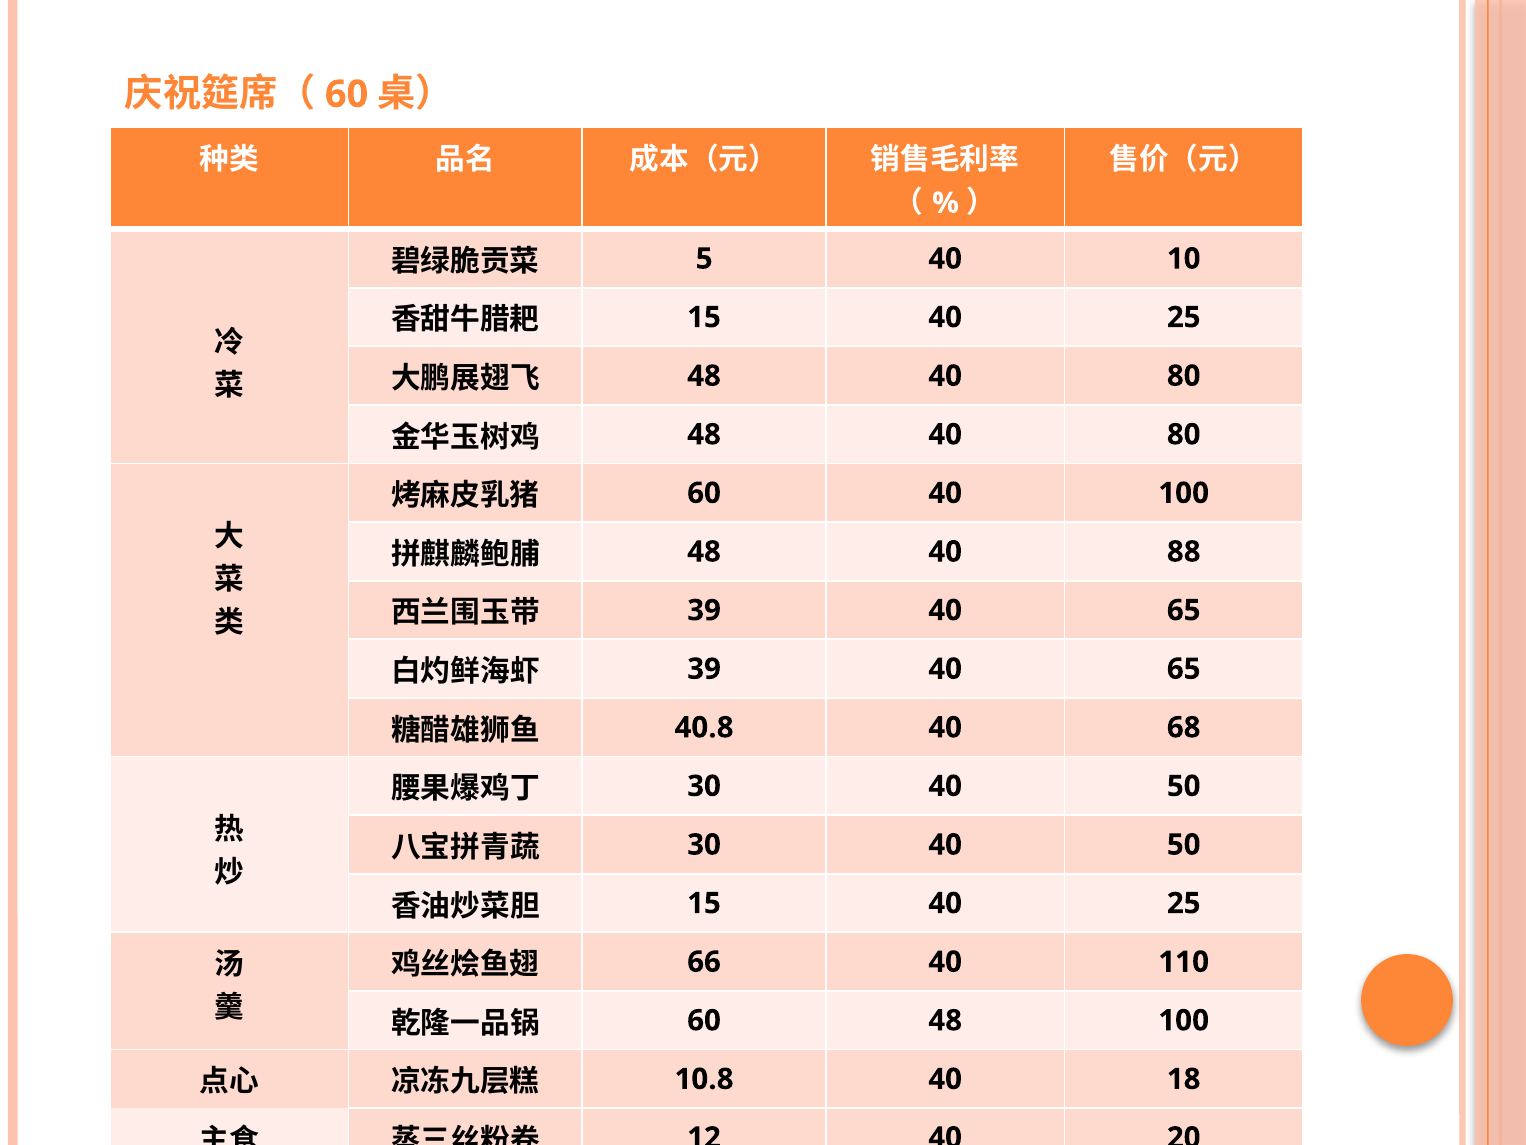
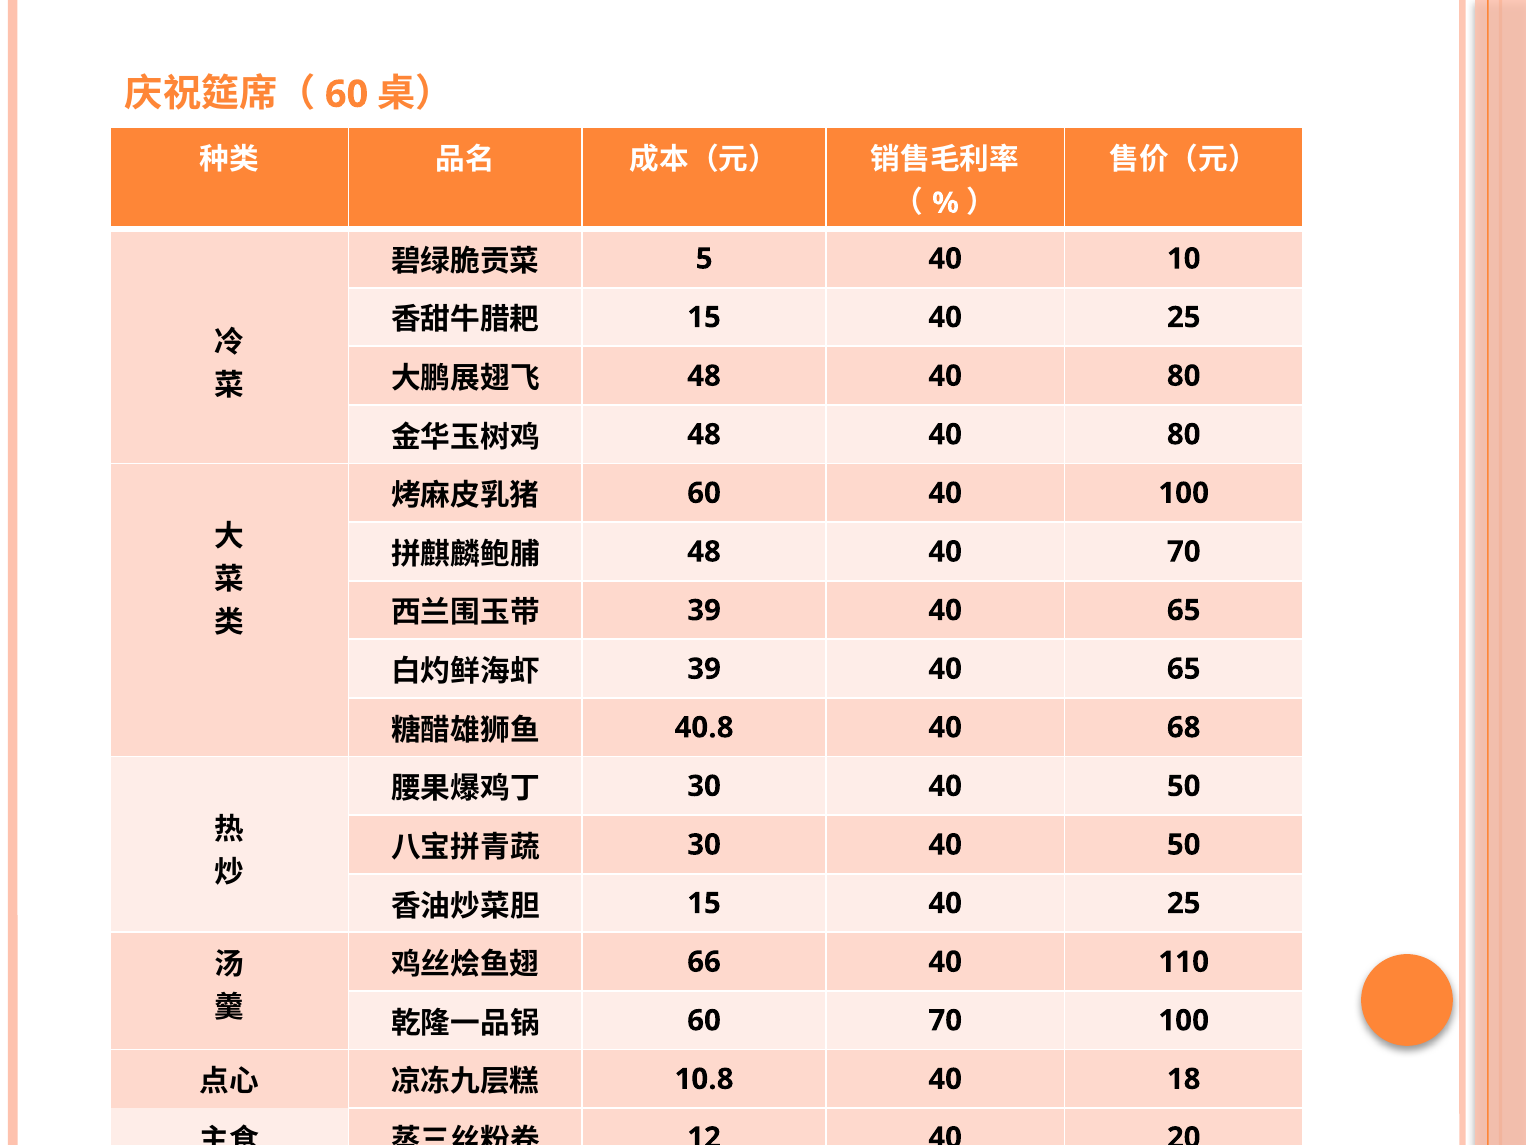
40 88: 88 -> 70 (1184, 552)
60 48: 48 -> 70 (945, 1020)
